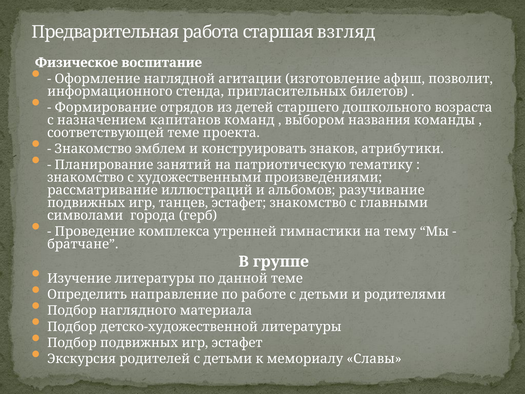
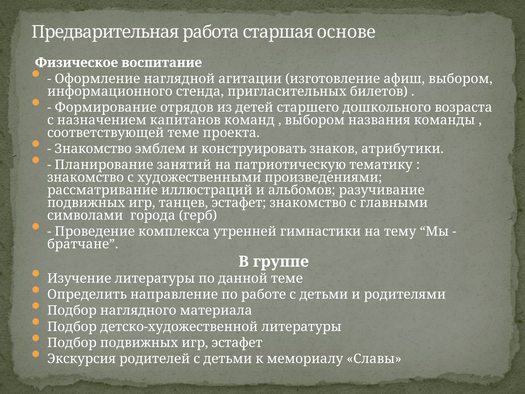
взгляд: взгляд -> основе (346, 32)
афиш позволит: позволит -> выбором (461, 79)
